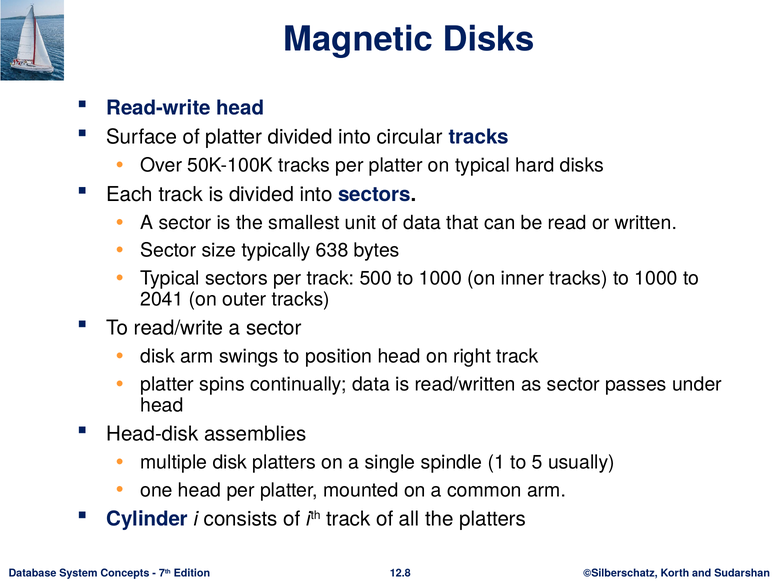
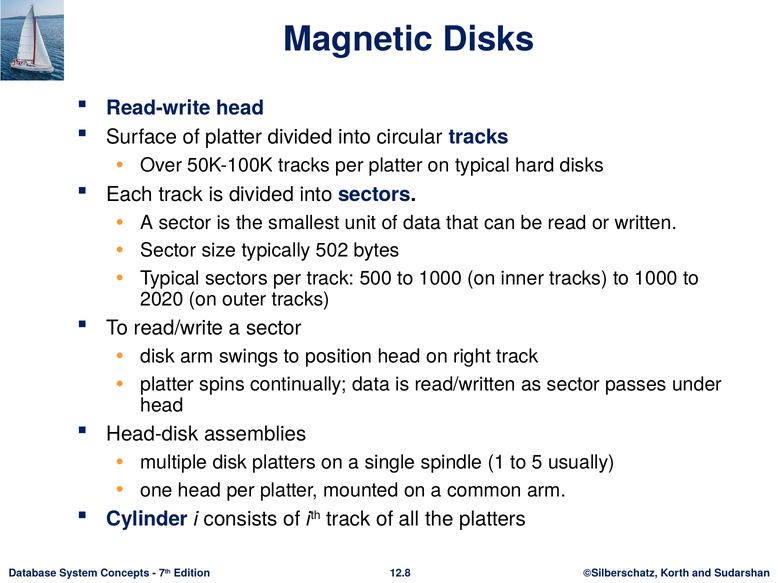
638: 638 -> 502 (332, 251)
2041: 2041 -> 2020 (162, 300)
